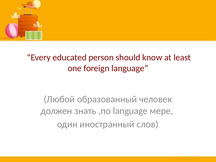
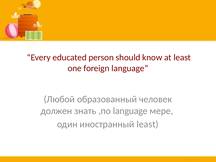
иностранный слов: слов -> least (148, 124)
